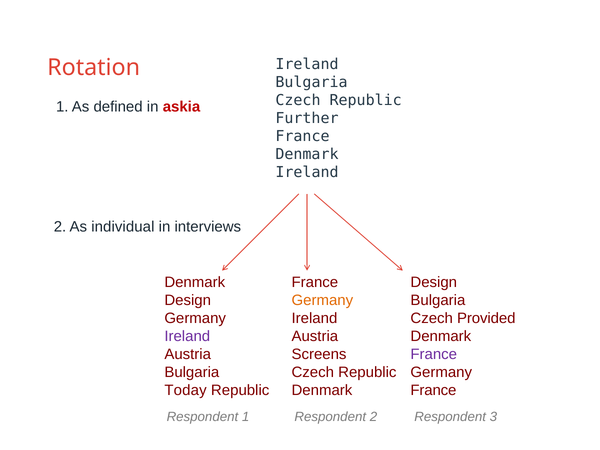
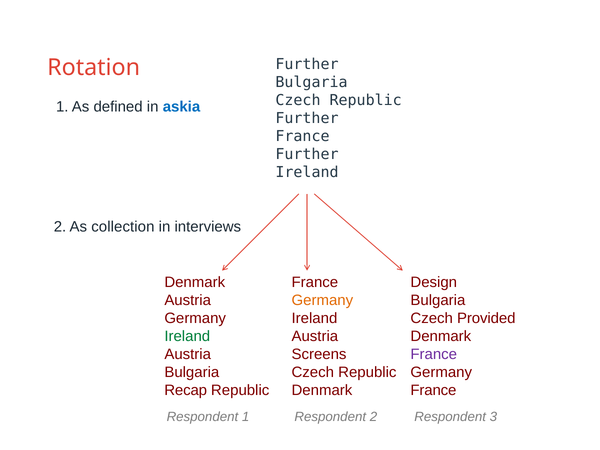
Rotation Ireland: Ireland -> Further (307, 64)
askia colour: red -> blue (182, 107)
Denmark: Denmark -> Further (307, 154)
individual: individual -> collection (123, 227)
Design: Design -> Austria (188, 300)
Ireland colour: purple -> green (187, 336)
Today: Today -> Recap (186, 390)
